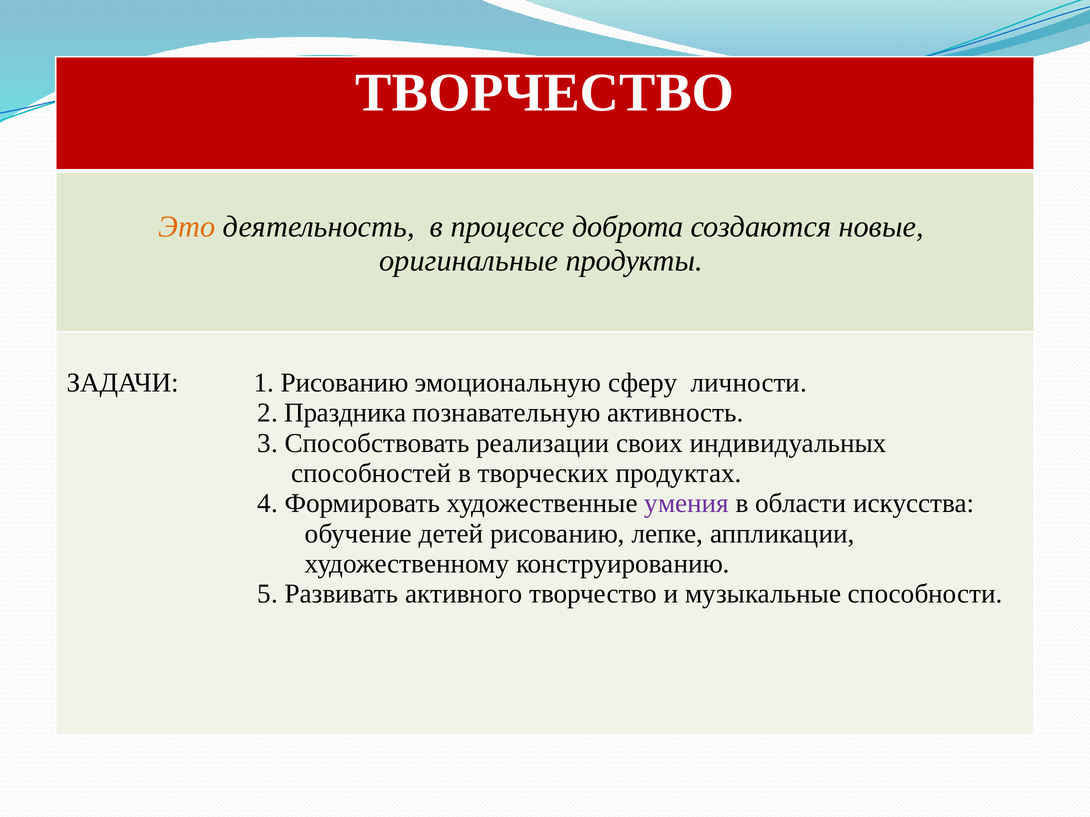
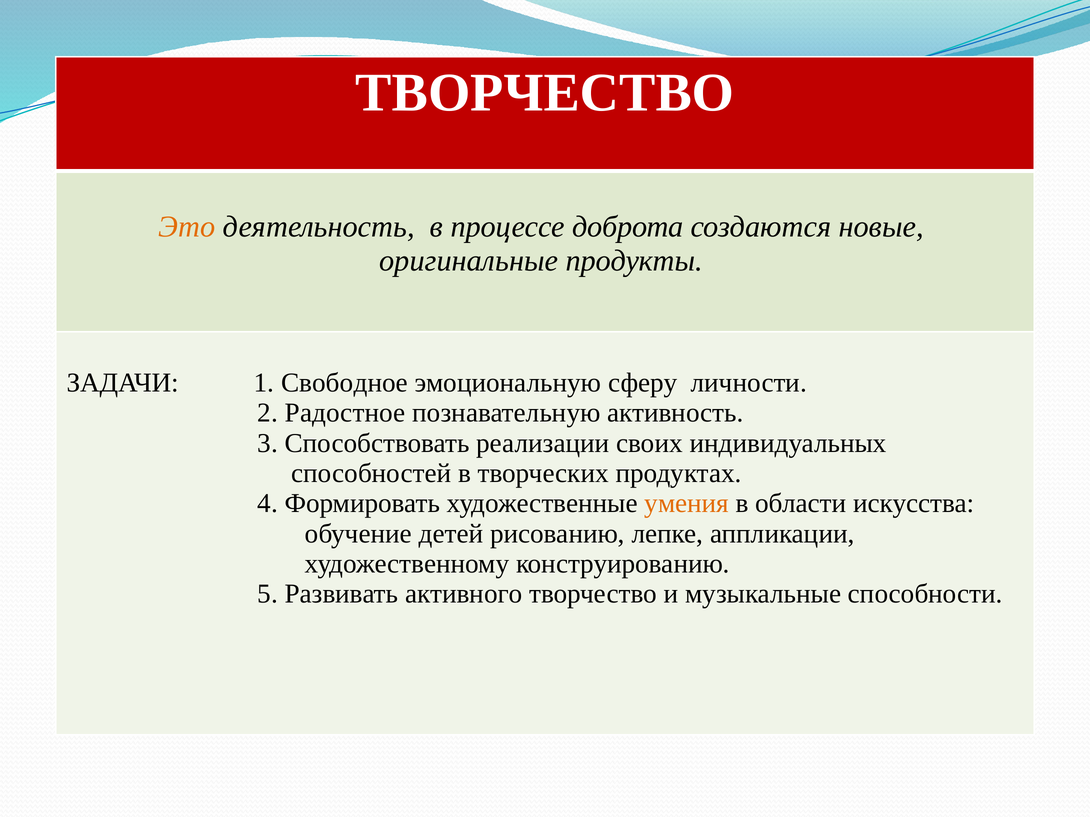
1 Рисованию: Рисованию -> Свободное (344, 383)
Праздника: Праздника -> Радостное (345, 413)
умения colour: purple -> orange (687, 504)
